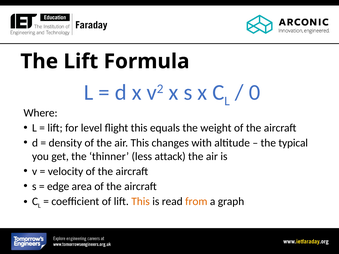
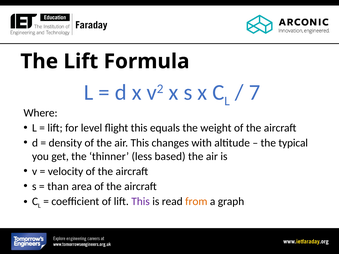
0: 0 -> 7 (255, 92)
attack: attack -> based (170, 157)
edge: edge -> than (58, 187)
This colour: orange -> purple (141, 201)
